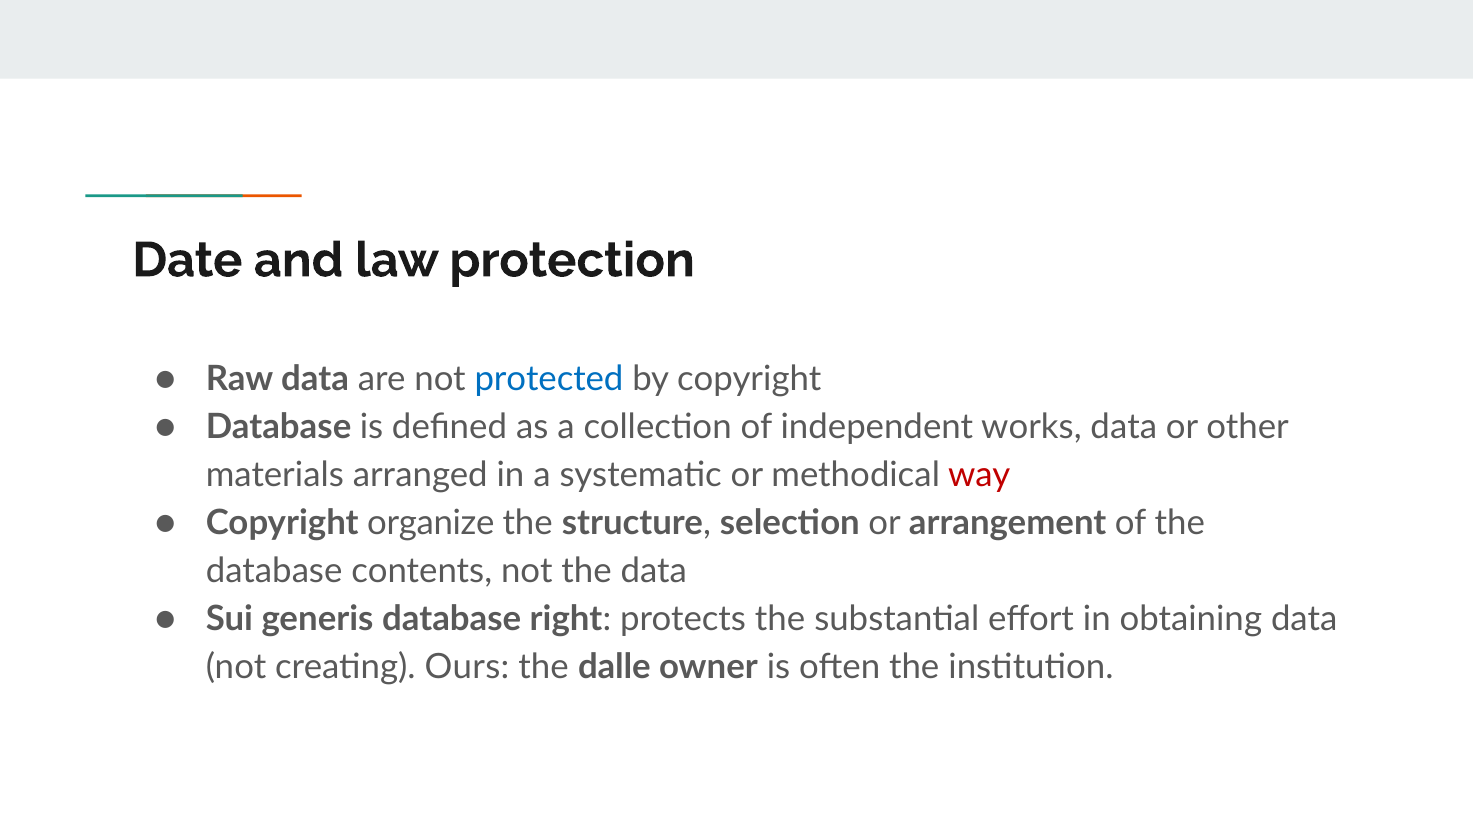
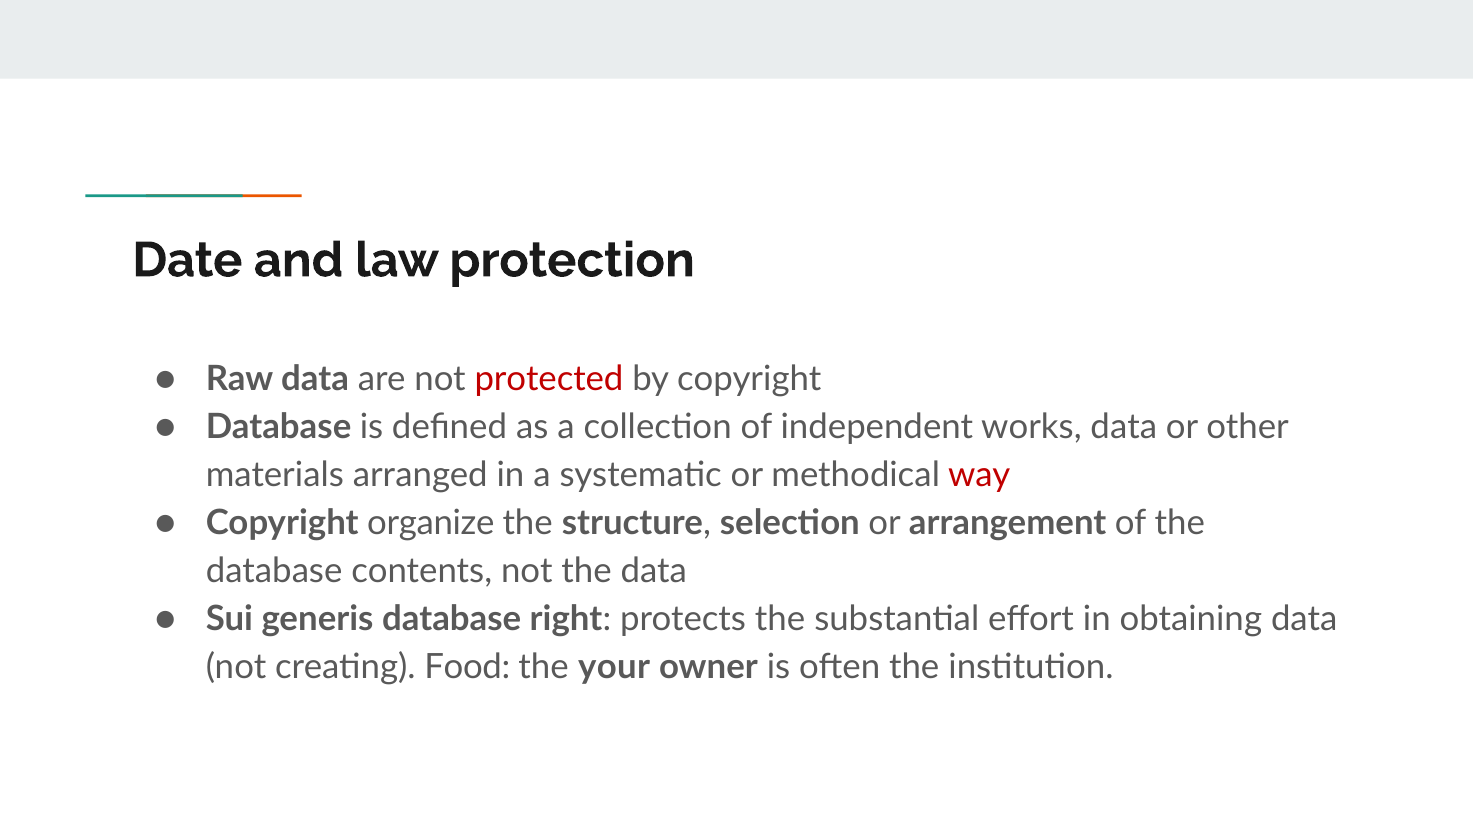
protected colour: blue -> red (549, 379)
Ours: Ours -> Food (467, 667)
dalle: dalle -> your (614, 667)
